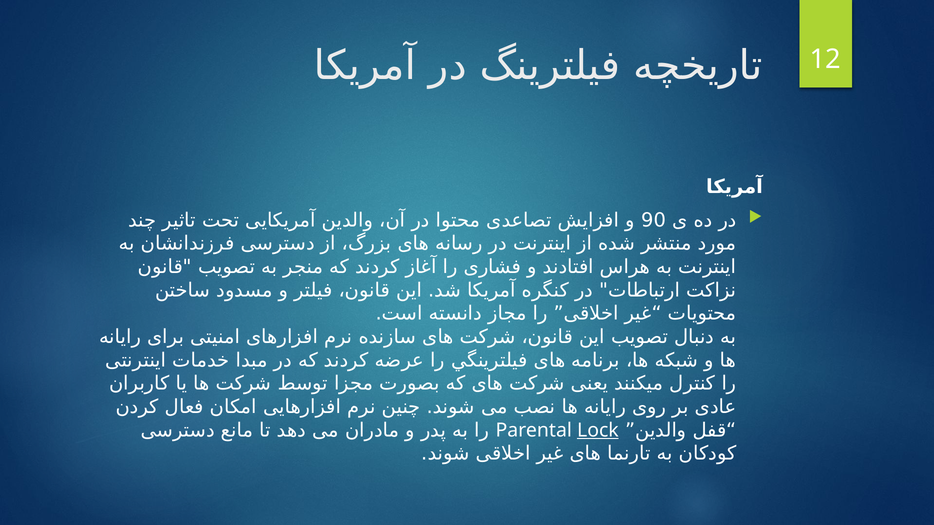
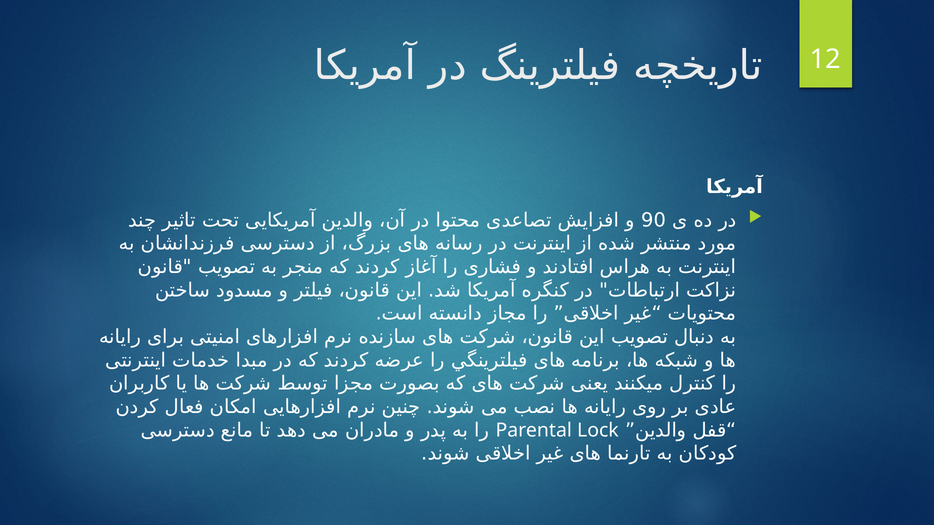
Lock underline: present -> none (598, 430)
